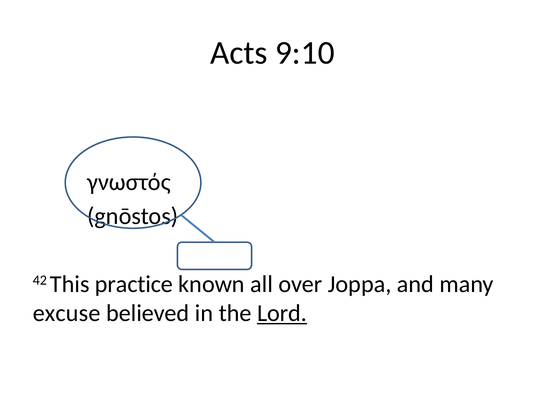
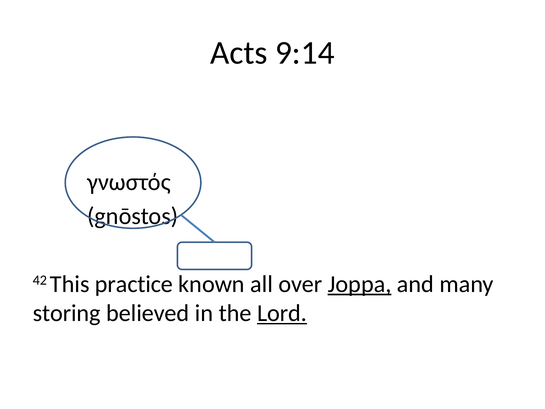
9:10: 9:10 -> 9:14 (305, 53)
Joppa underline: none -> present (360, 284)
excuse: excuse -> storing (67, 313)
